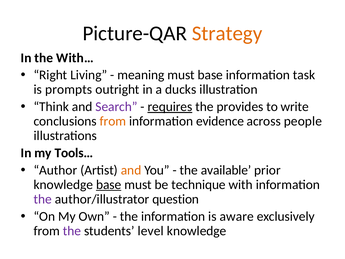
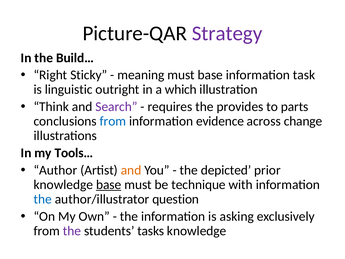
Strategy colour: orange -> purple (227, 33)
With…: With… -> Build… (75, 58)
Living: Living -> Sticky (89, 75)
prompts: prompts -> linguistic (69, 89)
ducks: ducks -> which (181, 89)
requires underline: present -> none (170, 107)
write: write -> parts (295, 107)
from colour: orange -> blue (113, 121)
people: people -> change (303, 121)
available: available -> depicted (226, 170)
the colour: purple -> blue (43, 199)
aware: aware -> asking (237, 216)
level: level -> tasks (151, 231)
